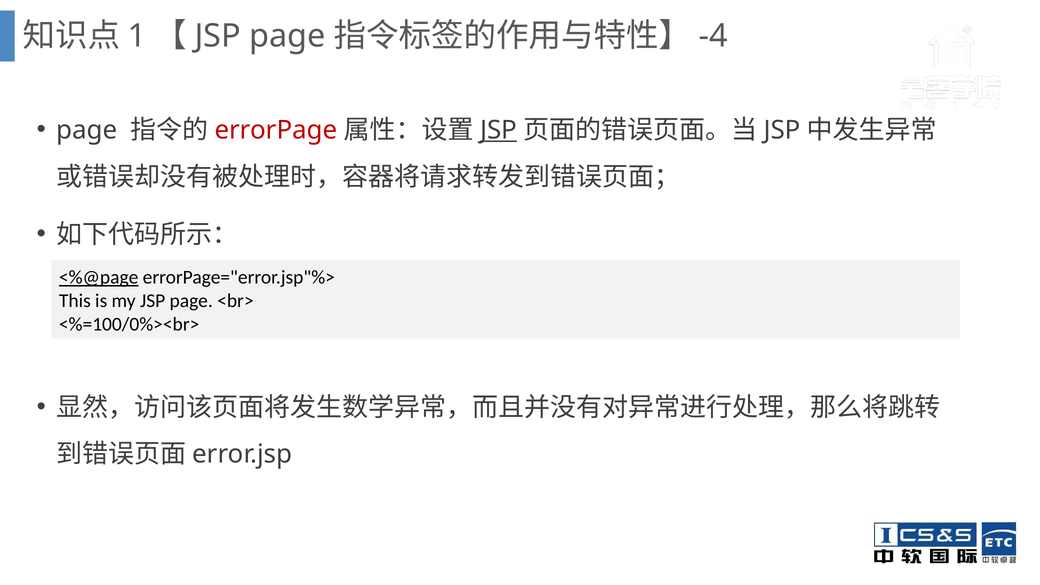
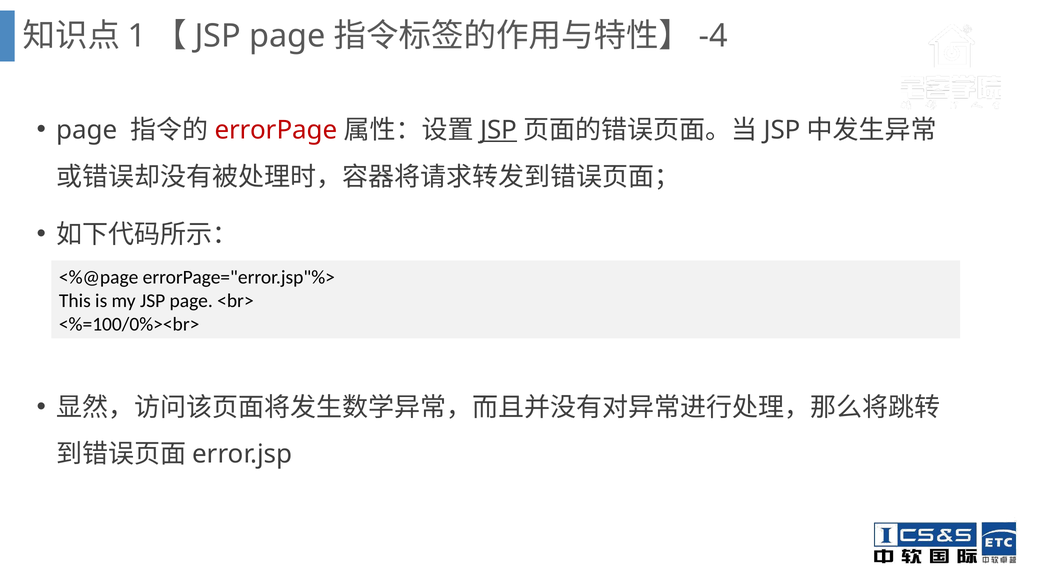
<%@page underline: present -> none (99, 277)
